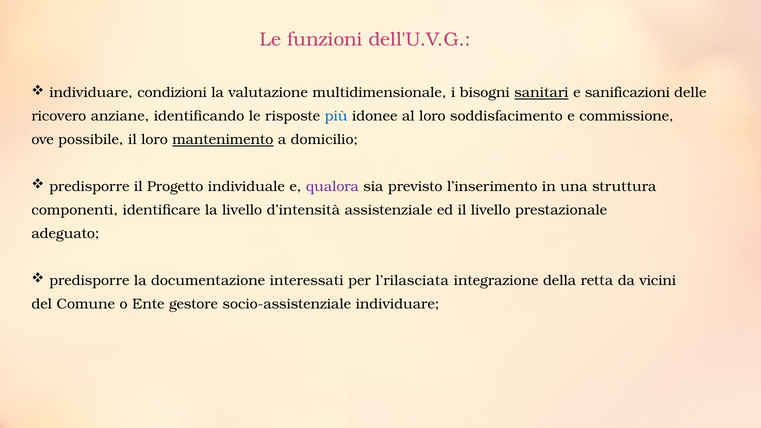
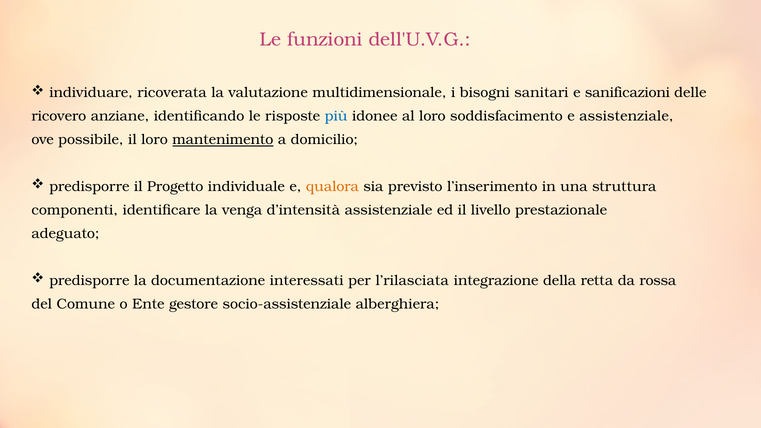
condizioni: condizioni -> ricoverata (172, 93)
sanitari underline: present -> none (541, 93)
e commissione: commissione -> assistenziale (626, 116)
qualora colour: purple -> orange (332, 187)
la livello: livello -> venga (242, 210)
vicini: vicini -> rossa (658, 280)
socio-assistenziale individuare: individuare -> alberghiera (398, 304)
